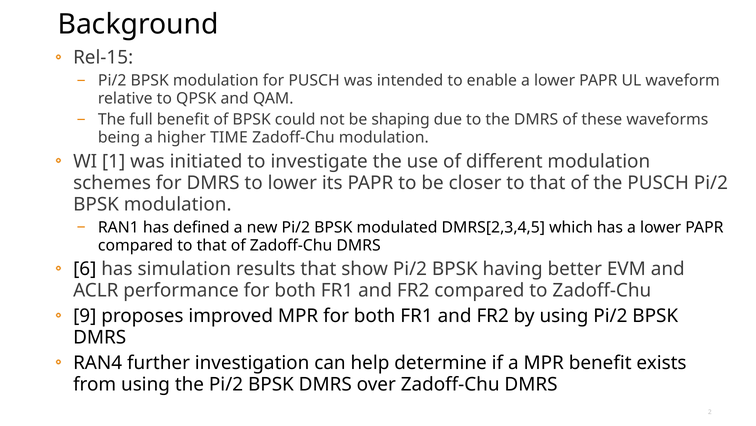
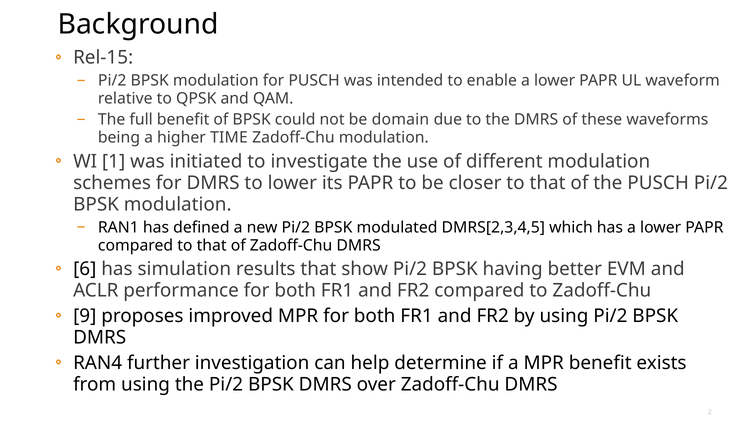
shaping: shaping -> domain (400, 120)
